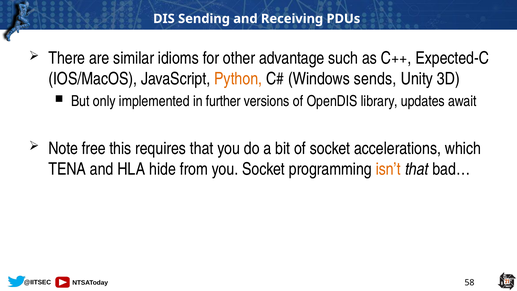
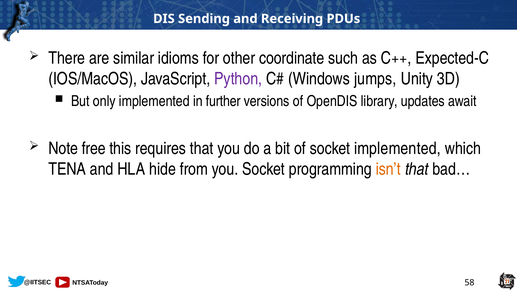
advantage: advantage -> coordinate (292, 58)
Python colour: orange -> purple (238, 79)
sends: sends -> jumps (375, 79)
socket accelerations: accelerations -> implemented (397, 148)
